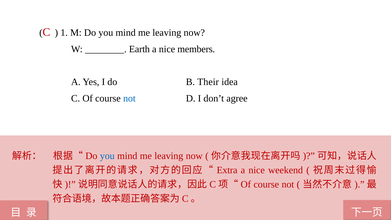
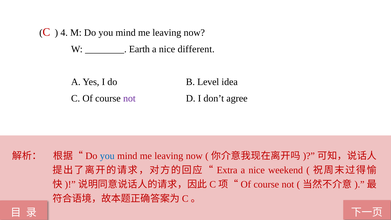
1: 1 -> 4 (64, 33)
members: members -> different (196, 49)
Their: Their -> Level (208, 82)
not colour: blue -> purple (129, 98)
